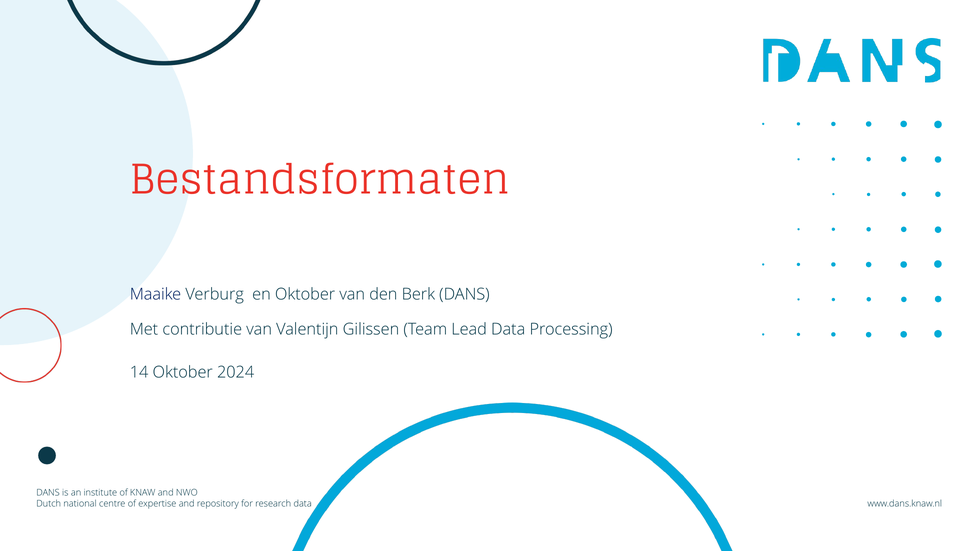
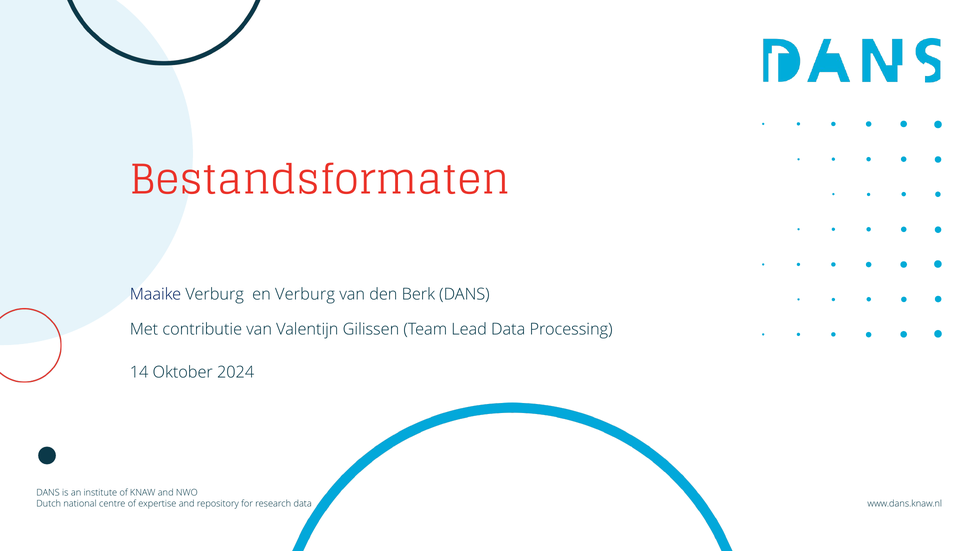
en Oktober: Oktober -> Verburg (305, 294)
